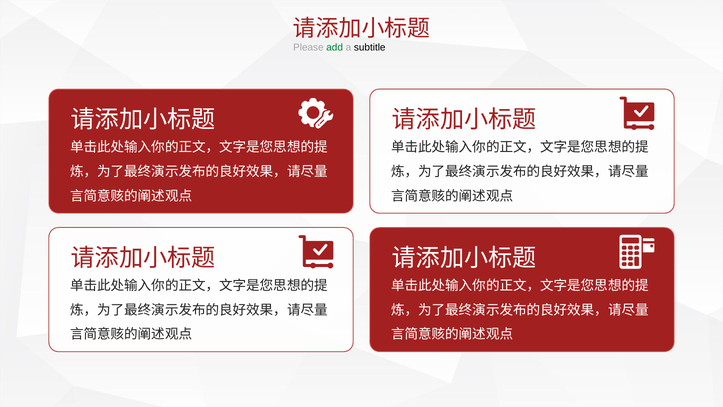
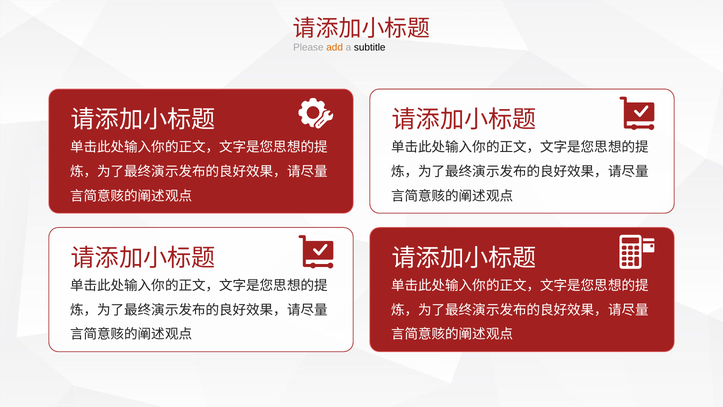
add colour: green -> orange (335, 48)
